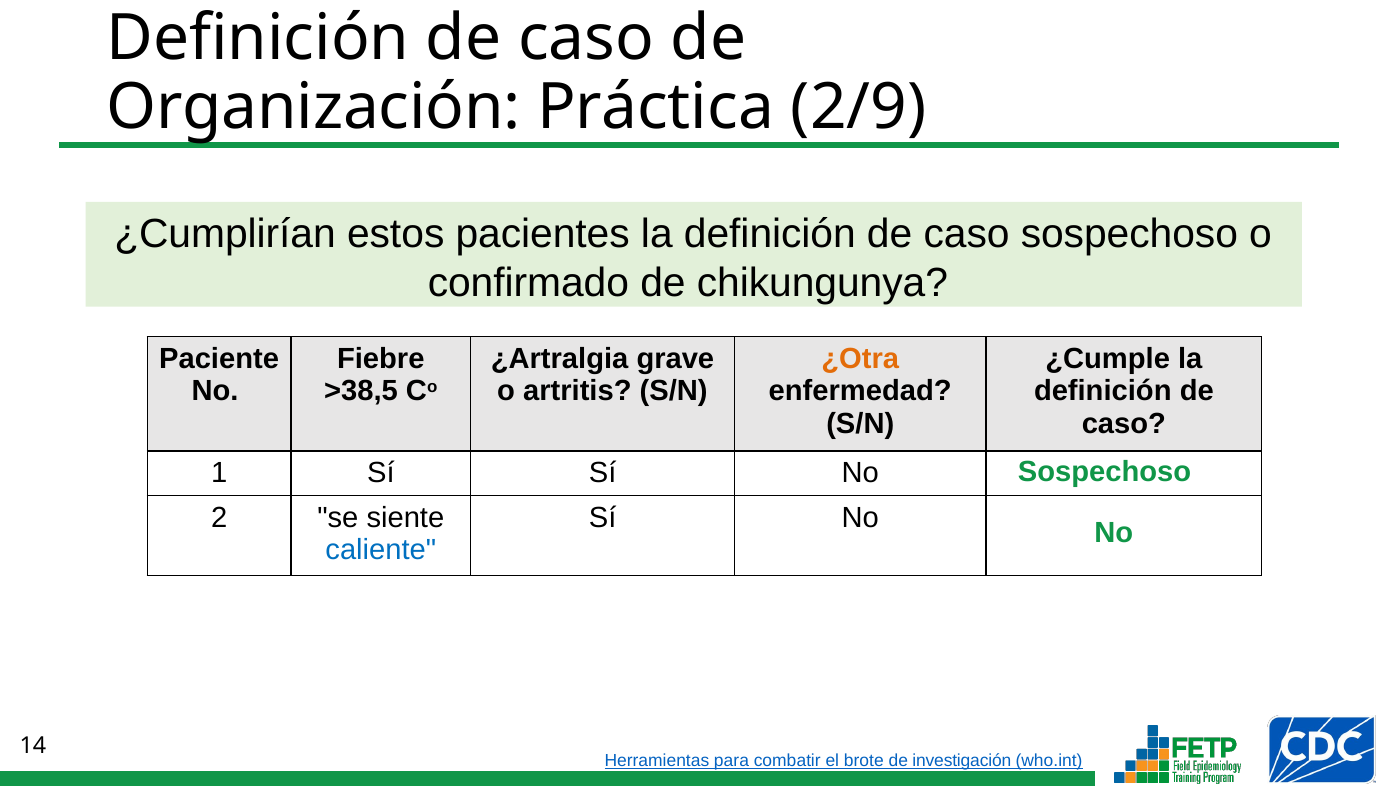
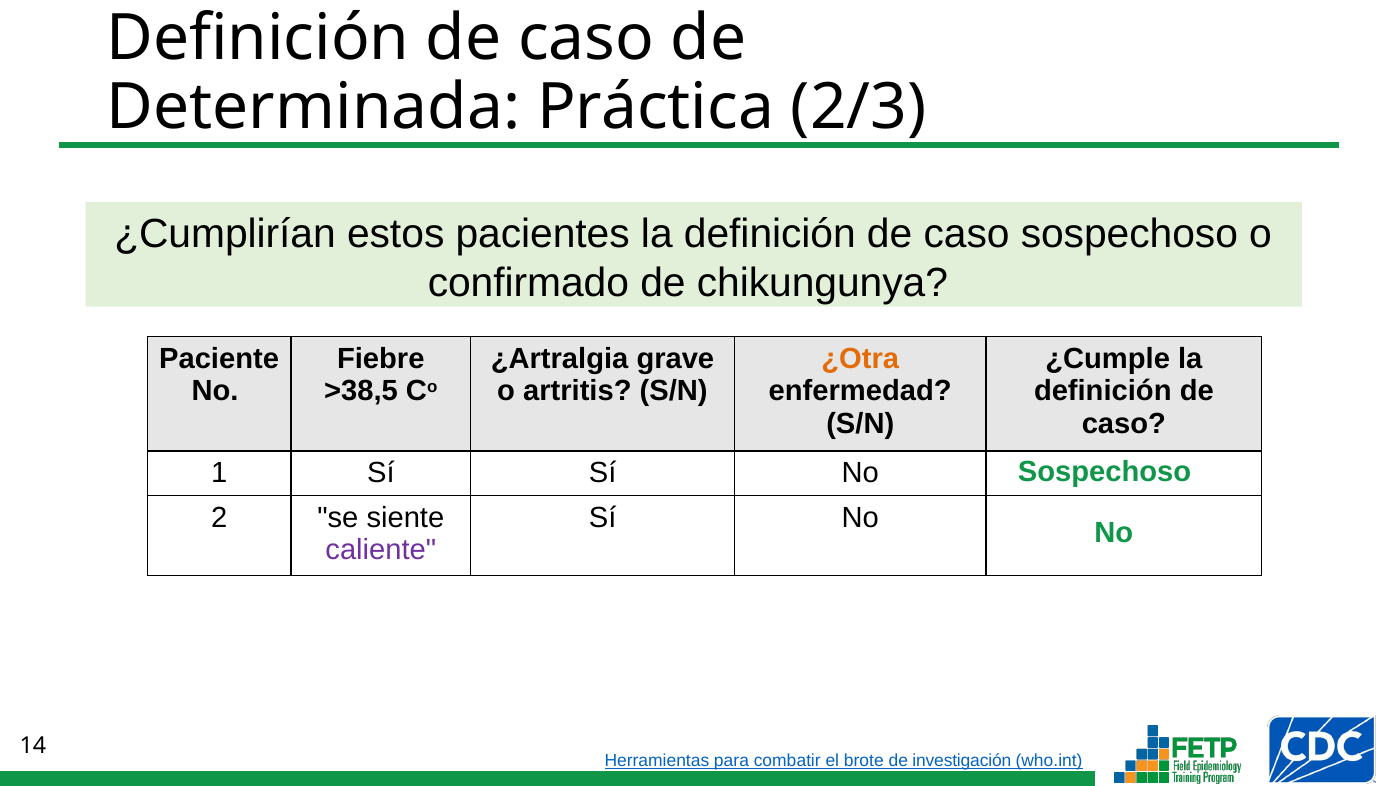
Organización: Organización -> Determinada (313, 107)
2/9: 2/9 -> 2/3 (859, 107)
caliente colour: blue -> purple (381, 551)
